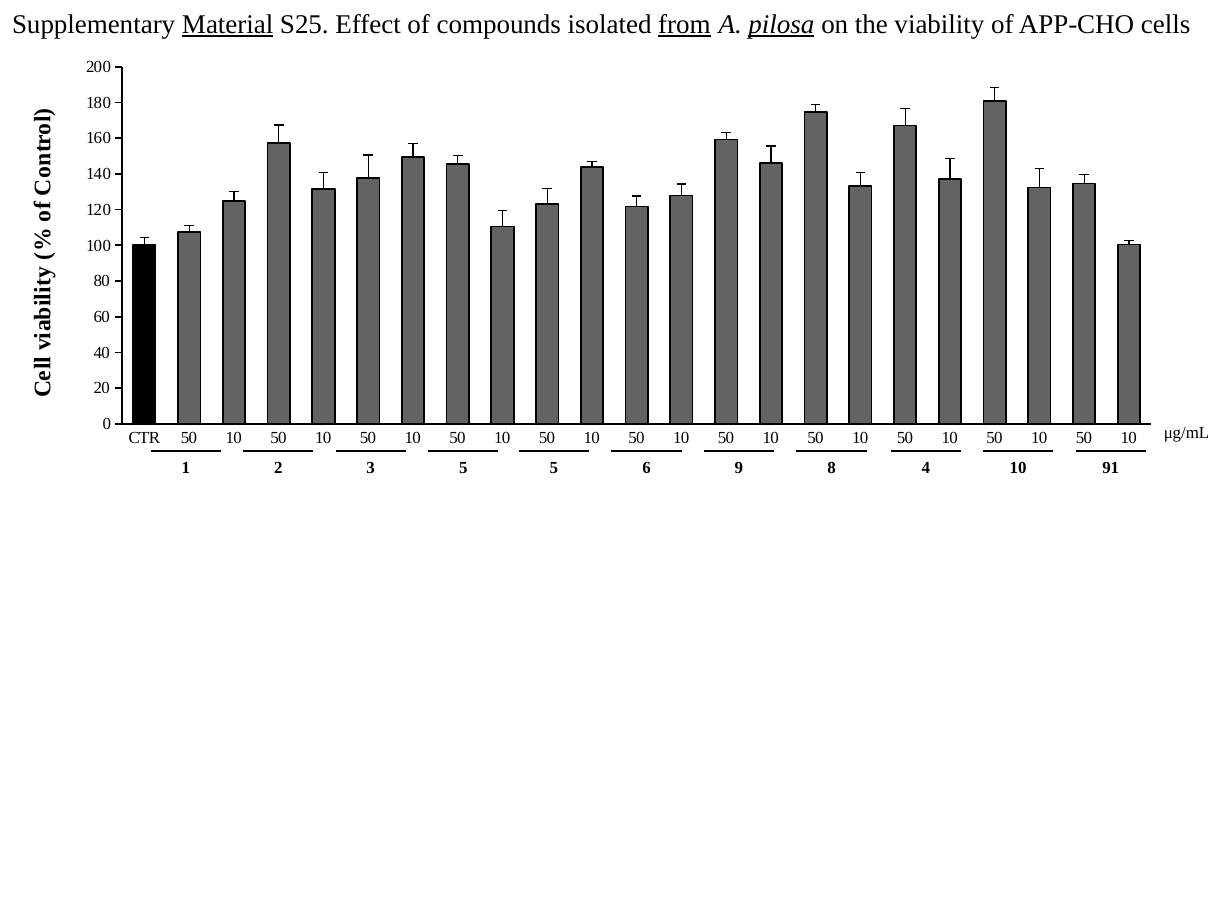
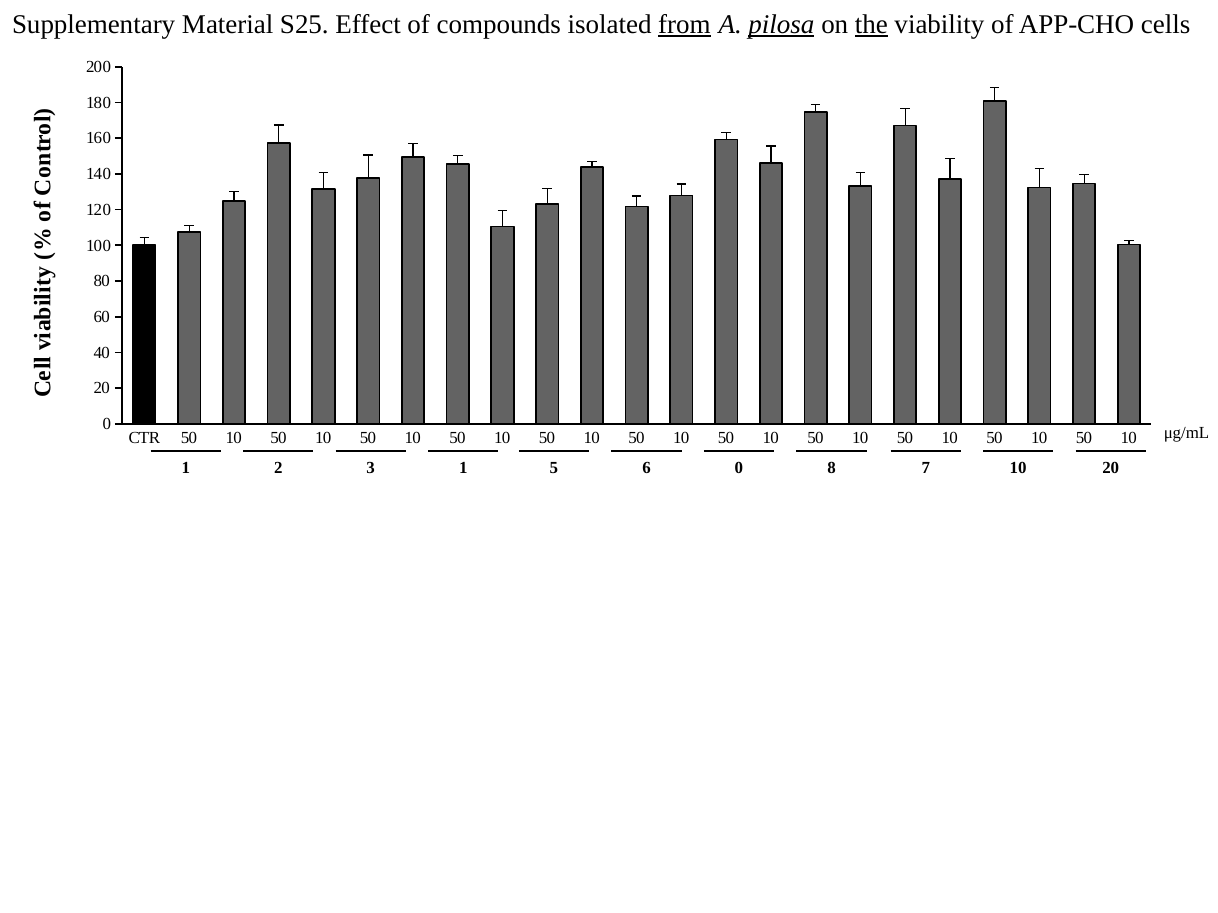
Material underline: present -> none (228, 24)
the underline: none -> present (871, 24)
3 5: 5 -> 1 (463, 469)
6 9: 9 -> 0 (739, 469)
4: 4 -> 7 (926, 469)
10 91: 91 -> 20 (1111, 469)
